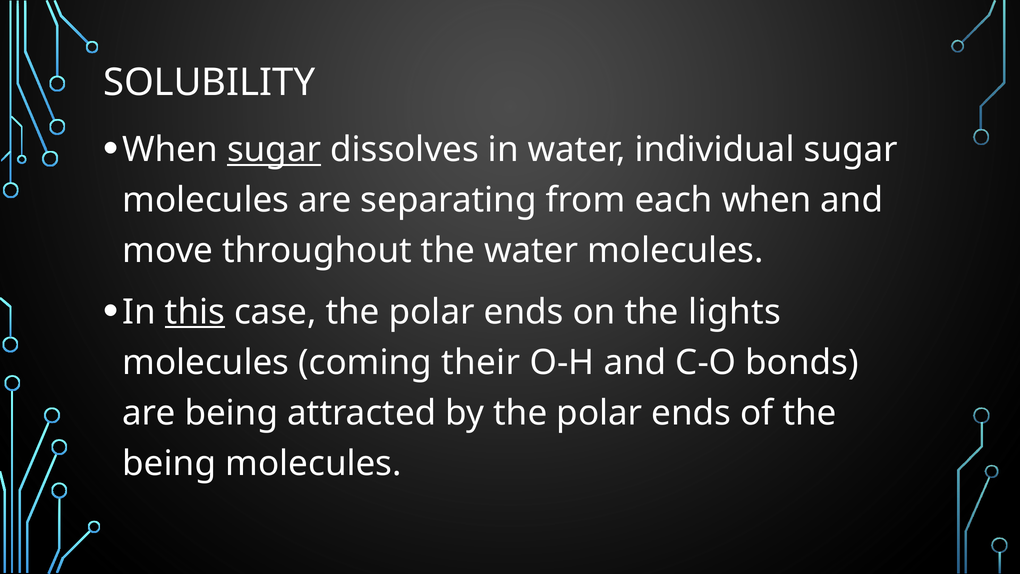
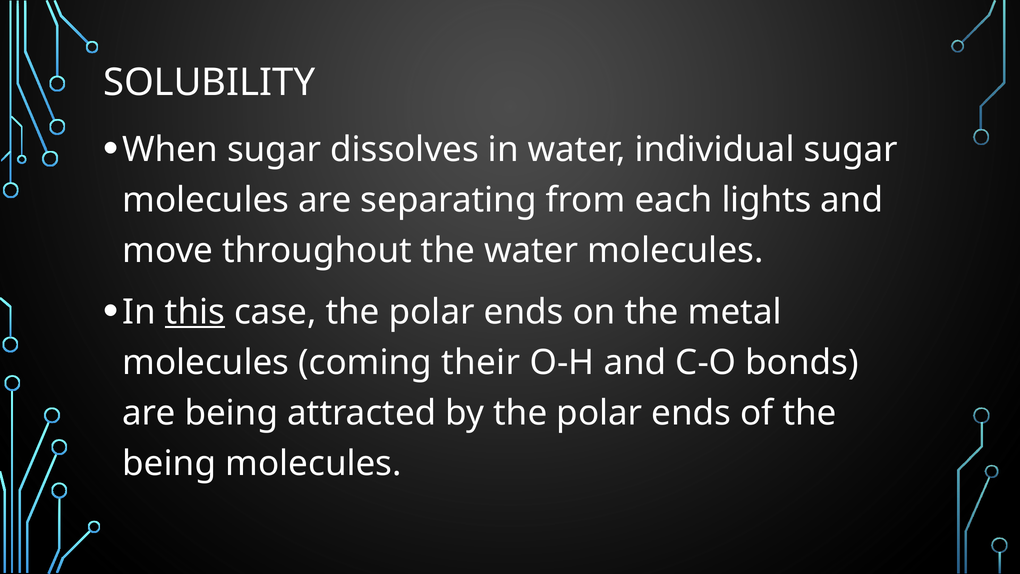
sugar underline: present -> none (274, 150)
each when: when -> lights (766, 200)
lights: lights -> metal (735, 312)
